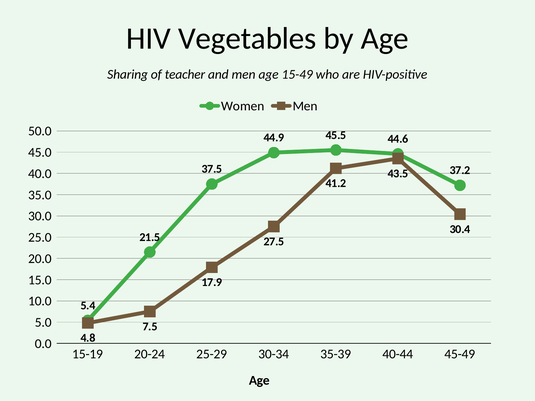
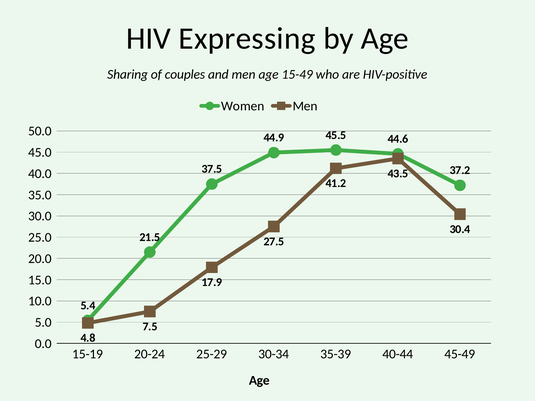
Vegetables: Vegetables -> Expressing (247, 39)
teacher: teacher -> couples (185, 74)
